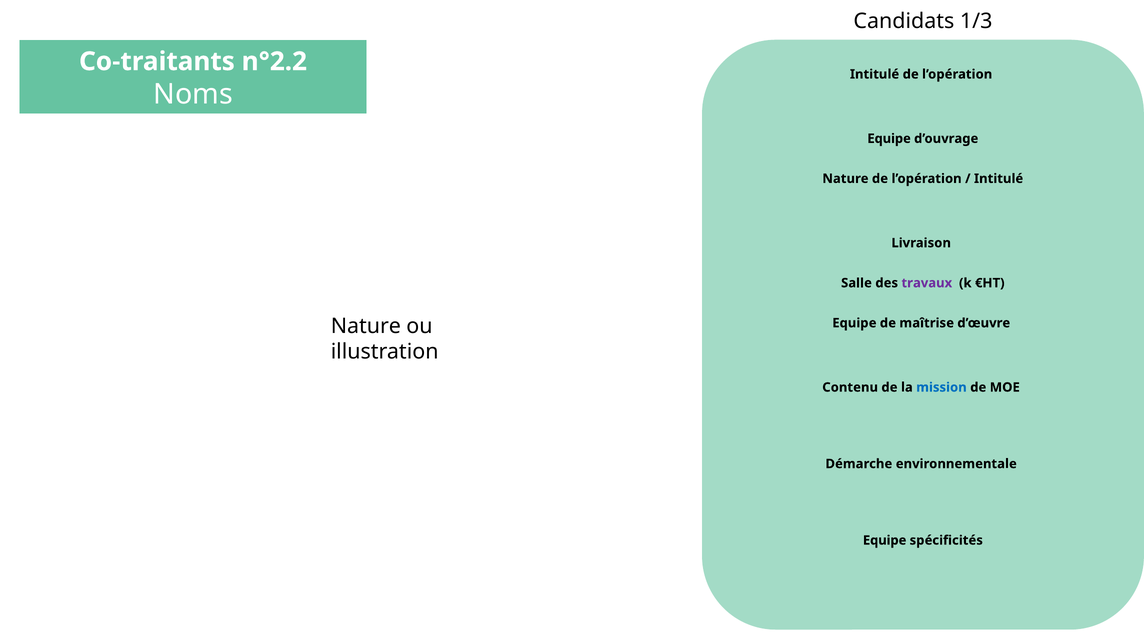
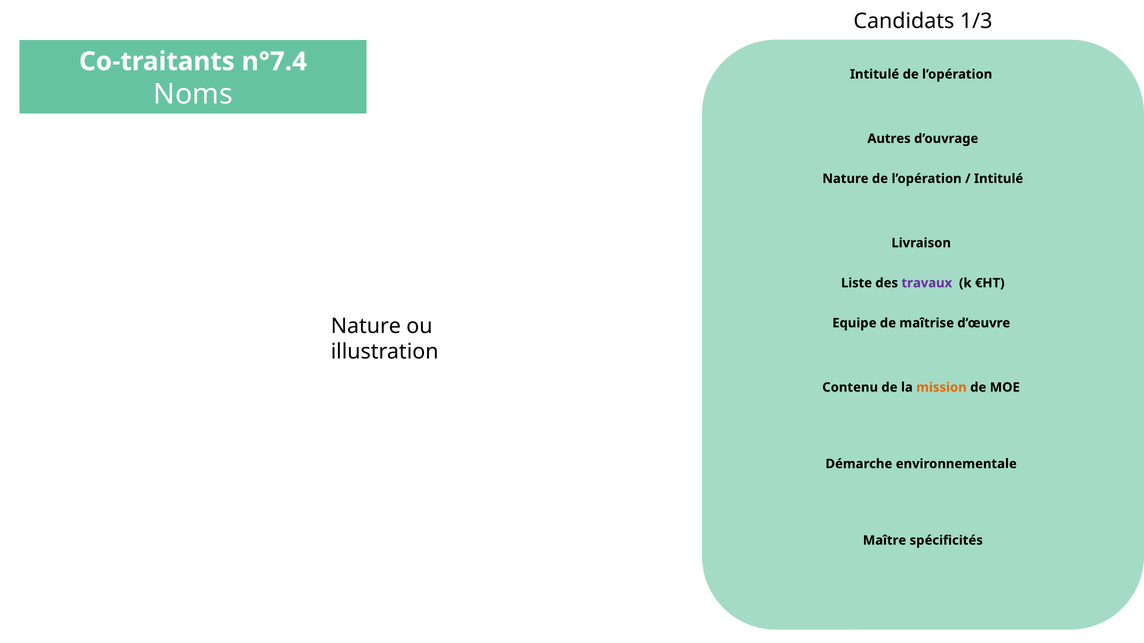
n°2.2: n°2.2 -> n°7.4 (274, 62)
Equipe: Equipe -> Autres (889, 139)
Salle: Salle -> Liste (857, 283)
mission colour: blue -> orange (941, 388)
Equipe: Equipe -> Maître (885, 541)
